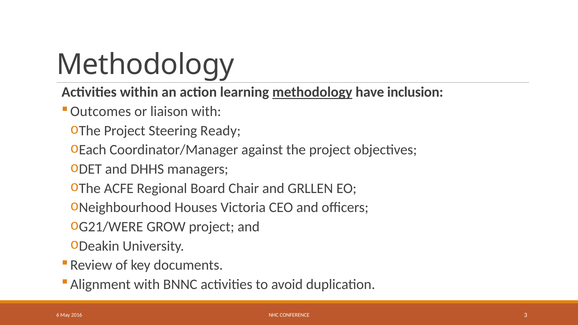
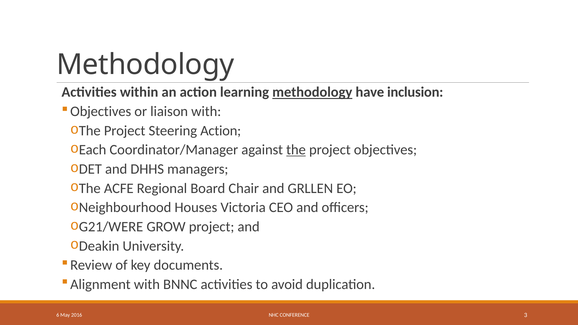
Outcomes: Outcomes -> Objectives (101, 111)
Steering Ready: Ready -> Action (221, 131)
the underline: none -> present (296, 150)
